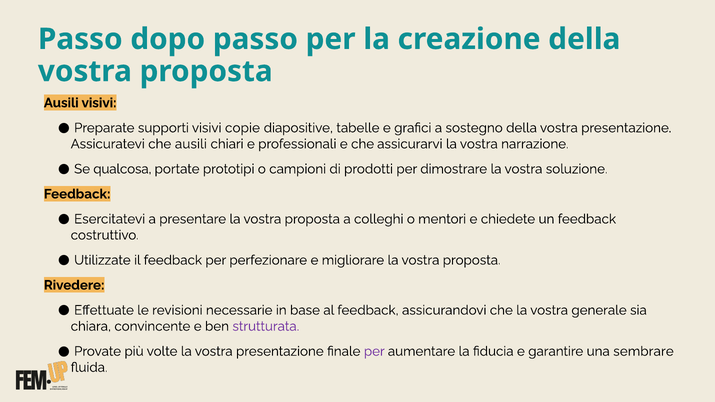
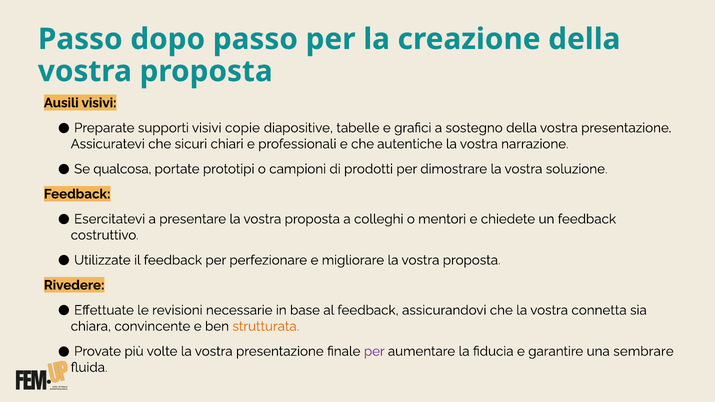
che ausili: ausili -> sicuri (191, 144)
assicurarvi: assicurarvi -> autentiche (410, 144)
generale: generale -> connetta (599, 310)
strutturata colour: purple -> orange (266, 326)
